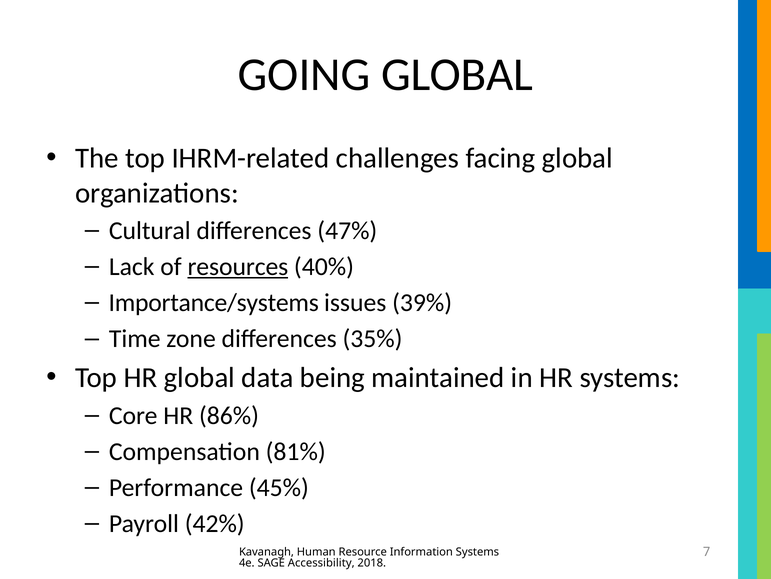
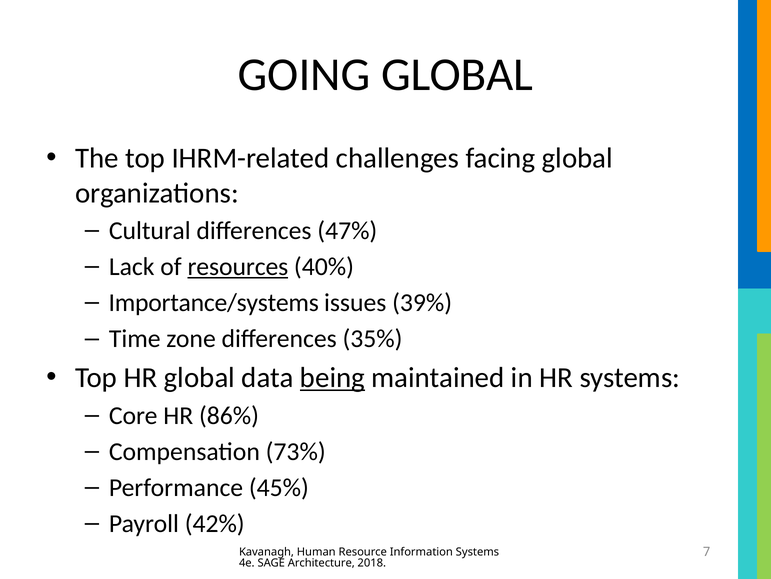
being underline: none -> present (332, 377)
81%: 81% -> 73% (296, 451)
Accessibility: Accessibility -> Architecture (321, 562)
